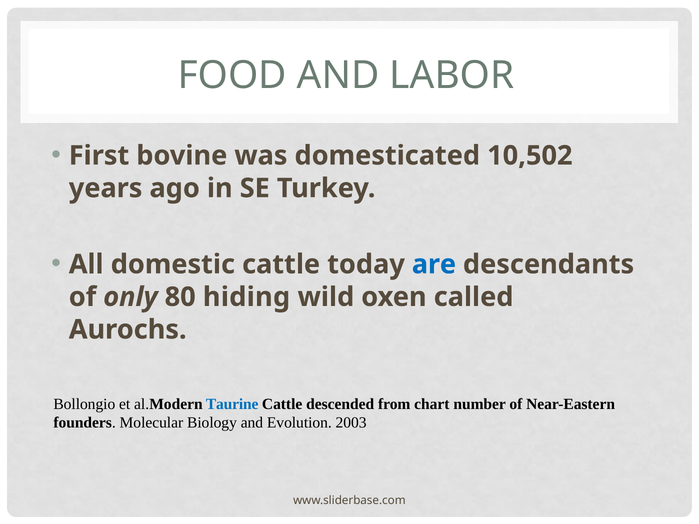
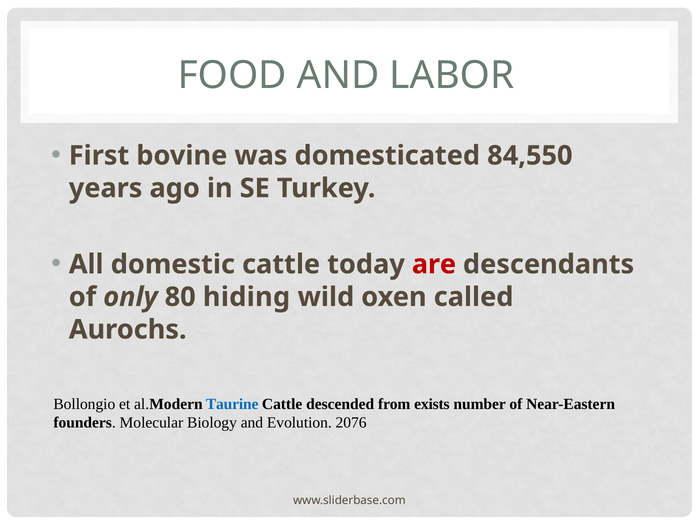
10,502: 10,502 -> 84,550 (530, 156)
are colour: blue -> red (434, 264)
chart: chart -> exists (432, 404)
2003: 2003 -> 2076 (351, 423)
